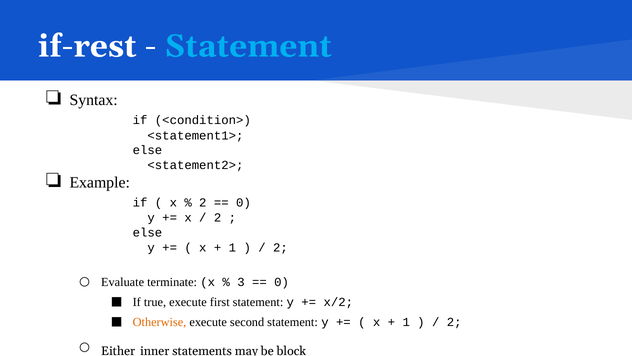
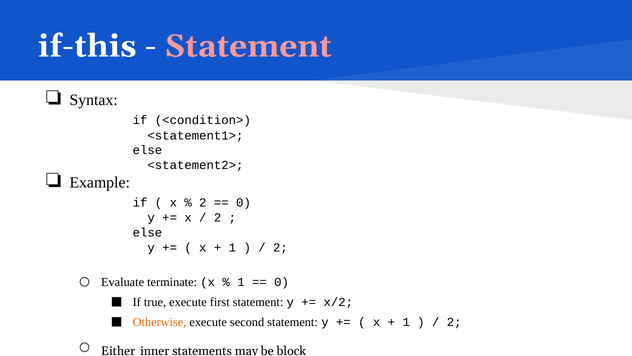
if-rest: if-rest -> if-this (87, 46)
Statement colour: light blue -> pink (248, 46)
3: 3 -> 1 (241, 282)
